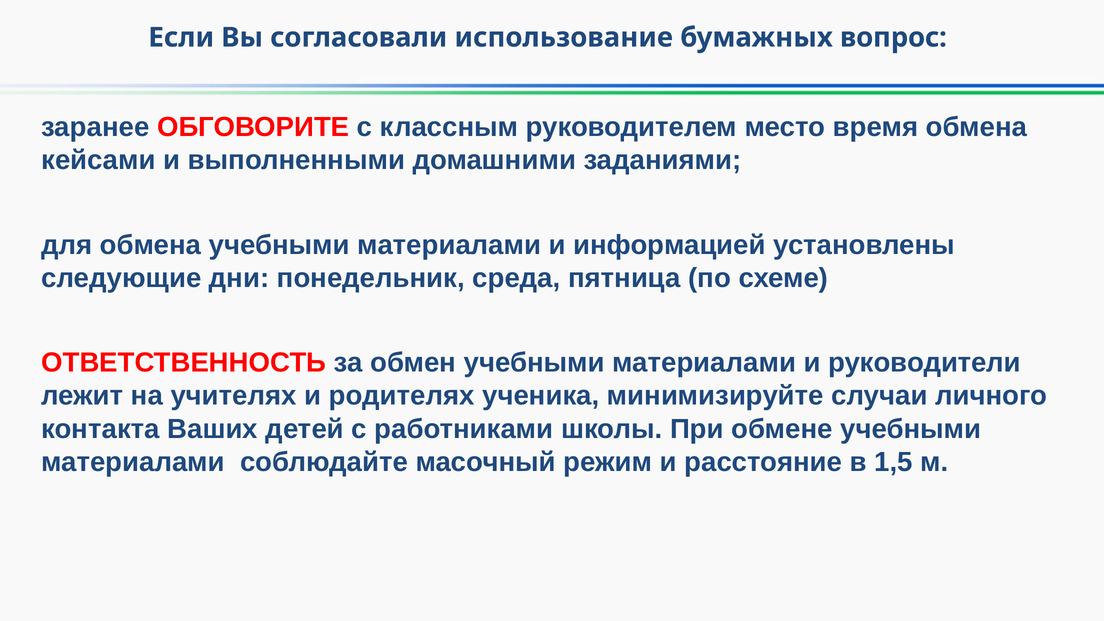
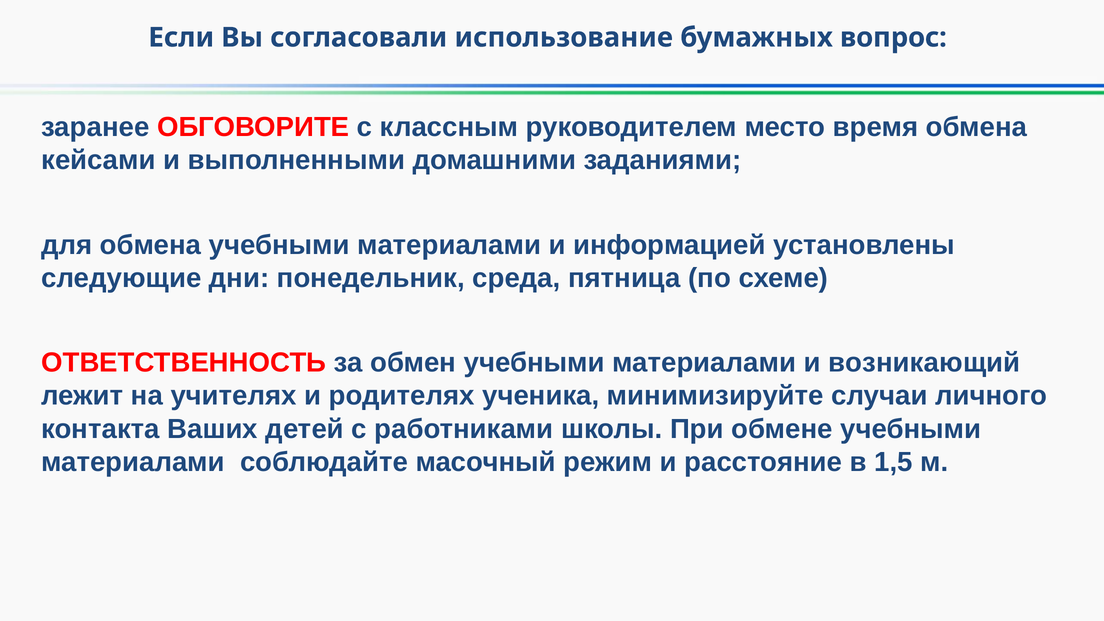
руководители: руководители -> возникающий (924, 363)
